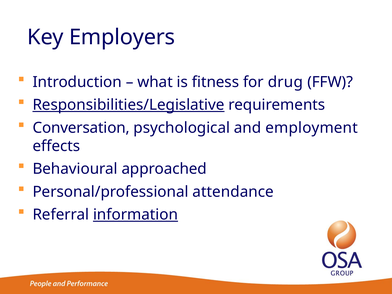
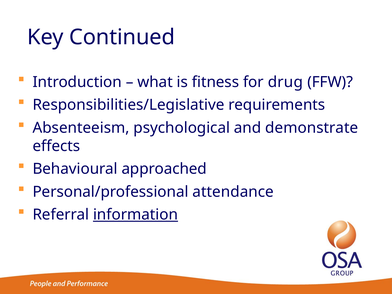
Employers: Employers -> Continued (122, 37)
Responsibilities/Legislative underline: present -> none (128, 105)
Conversation: Conversation -> Absenteeism (81, 128)
employment: employment -> demonstrate (312, 128)
